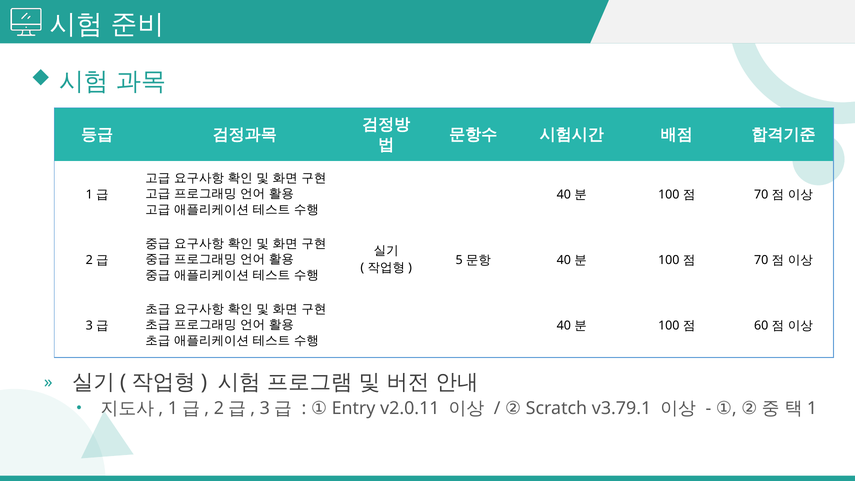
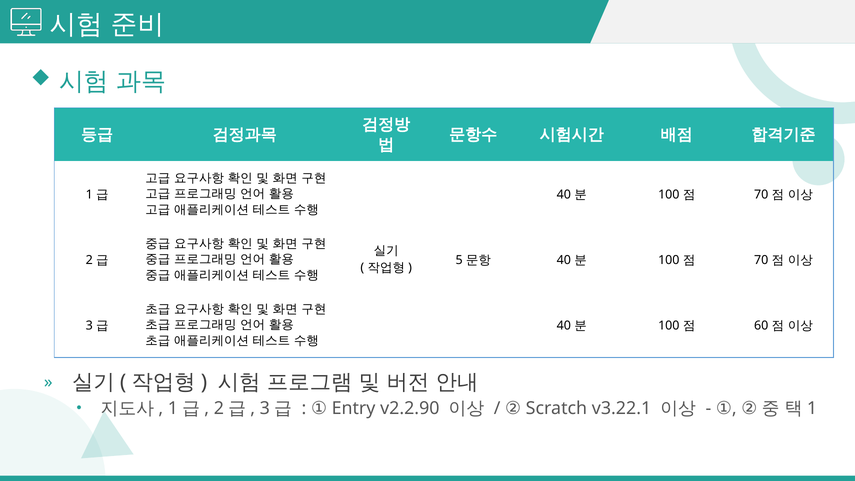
v3.79.1: v3.79.1 -> v3.22.1 (622, 409)
v2.0.11: v2.0.11 -> v2.2.90 (410, 409)
